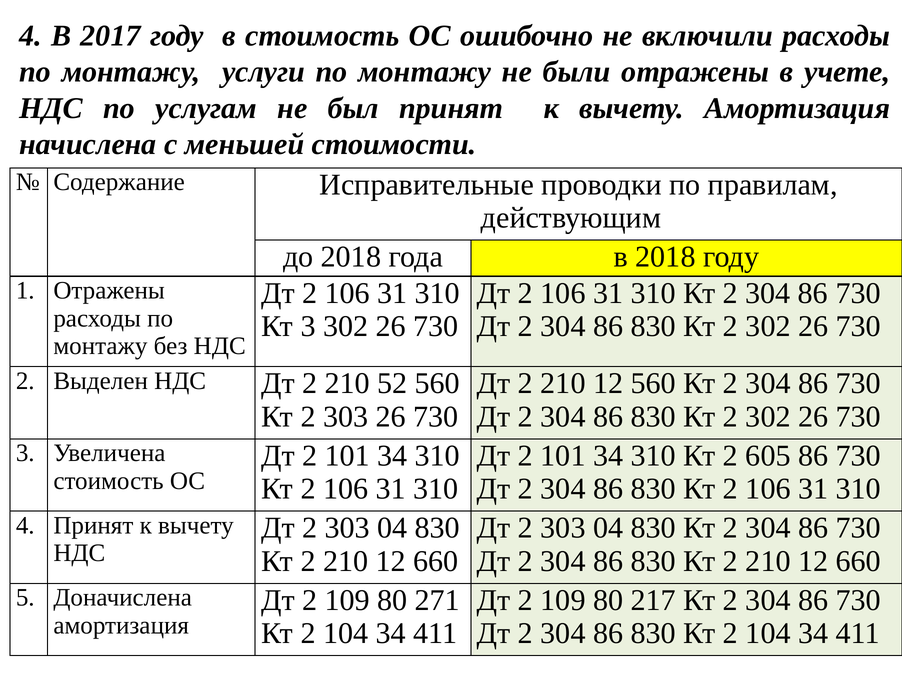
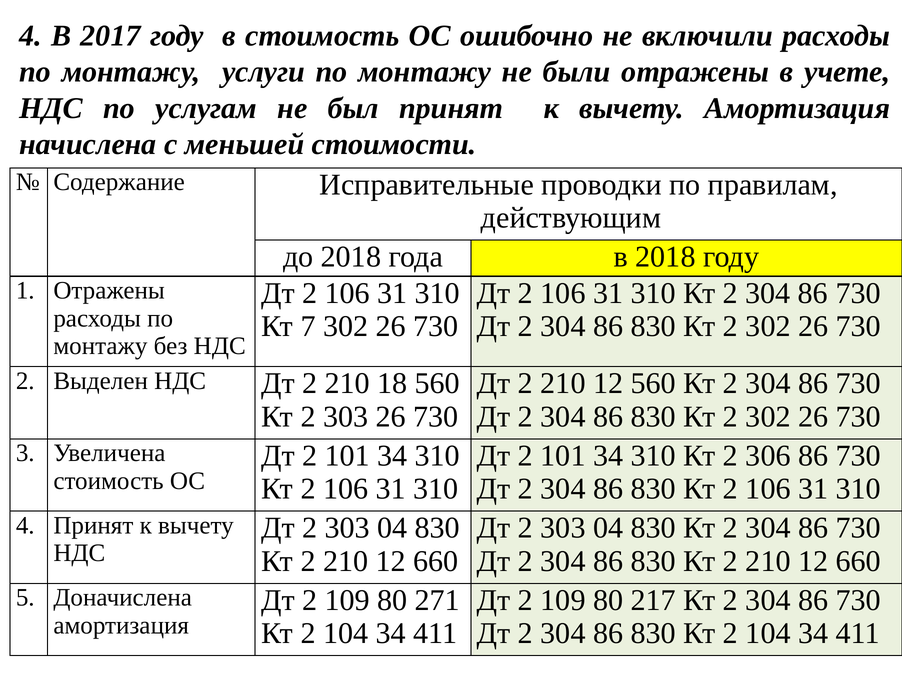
Кт 3: 3 -> 7 (308, 326)
52: 52 -> 18 (392, 383)
605: 605 -> 306 (768, 455)
